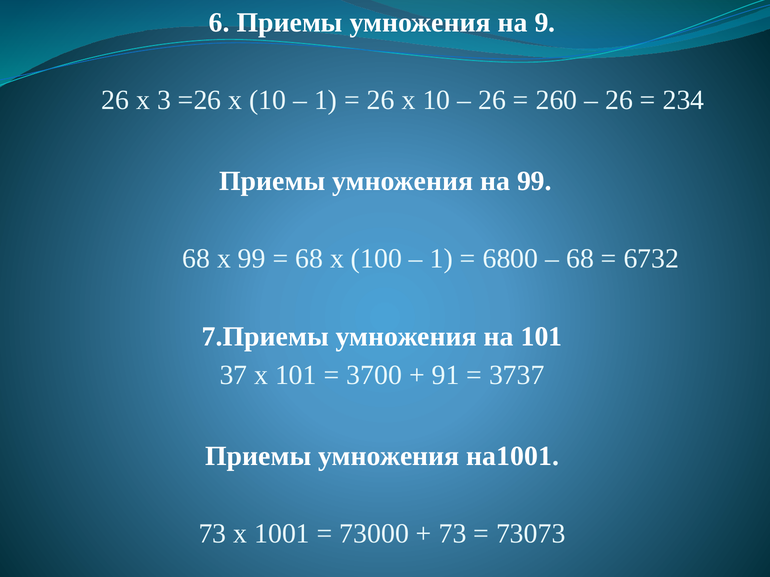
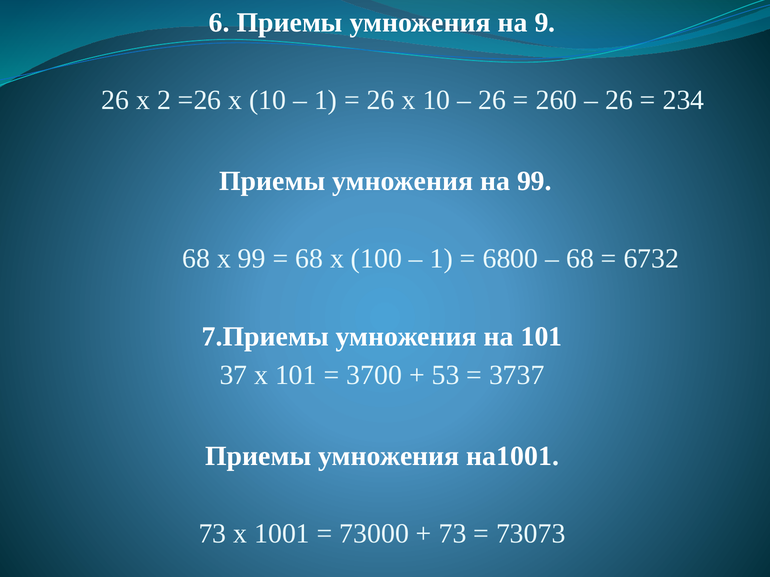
3: 3 -> 2 (164, 100)
91: 91 -> 53 (446, 376)
